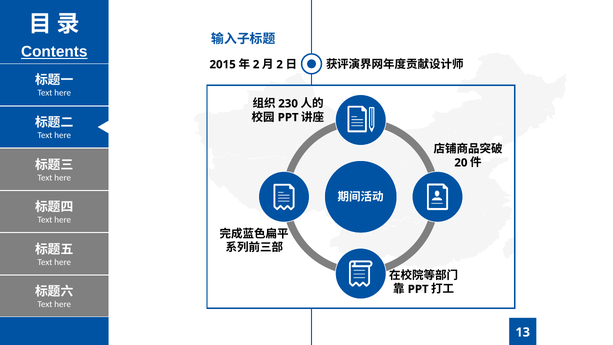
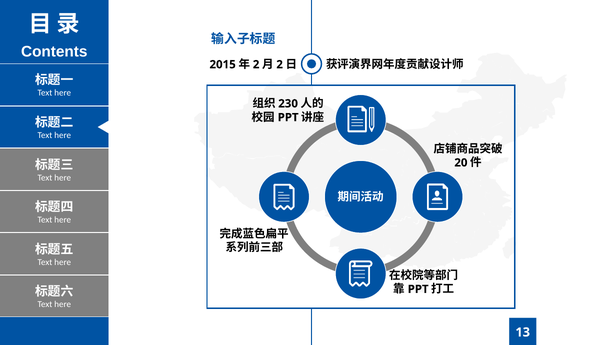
Contents underline: present -> none (54, 52)
